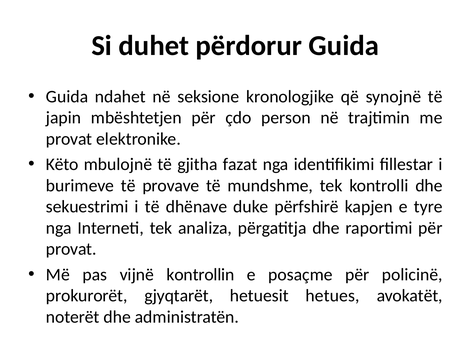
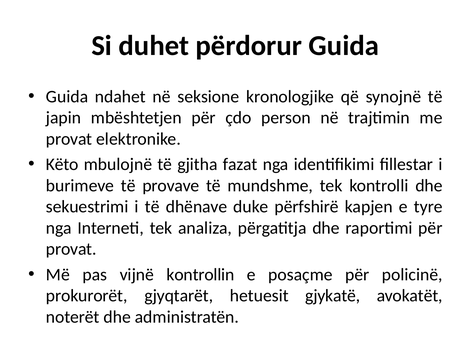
hetues: hetues -> gjykatë (333, 296)
